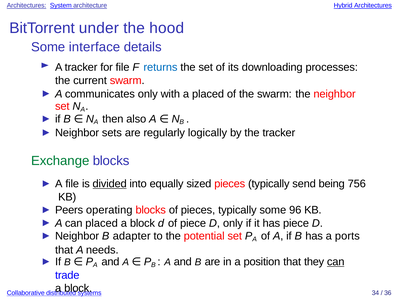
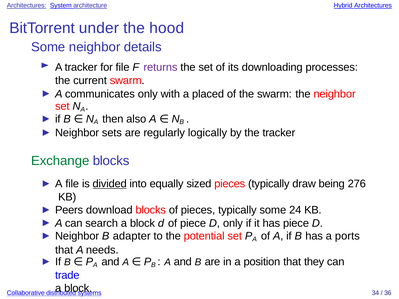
Some interface: interface -> neighbor (95, 47)
returns colour: blue -> purple (160, 67)
send: send -> draw (304, 184)
756: 756 -> 276 (357, 184)
operating: operating -> download (109, 210)
96: 96 -> 24 (295, 210)
can placed: placed -> search (102, 224)
can underline: present -> none (336, 262)
